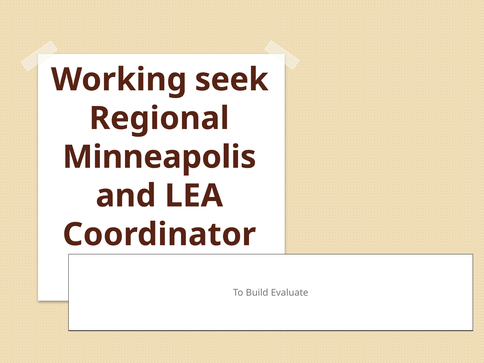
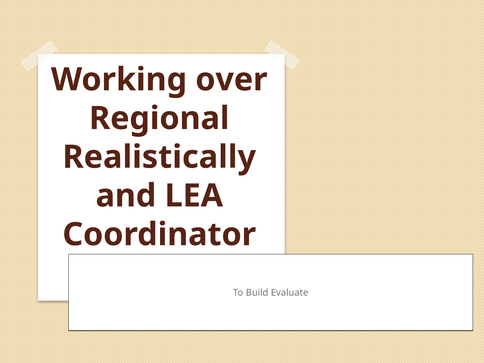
seek: seek -> over (231, 80)
Minneapolis: Minneapolis -> Realistically (159, 157)
